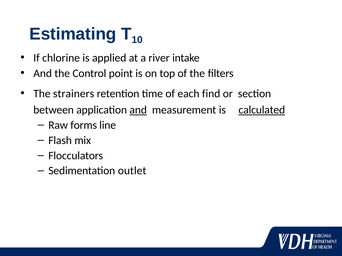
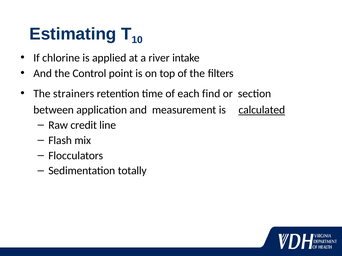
and underline: present -> none (138, 110)
forms: forms -> credit (84, 125)
outlet: outlet -> totally (132, 171)
